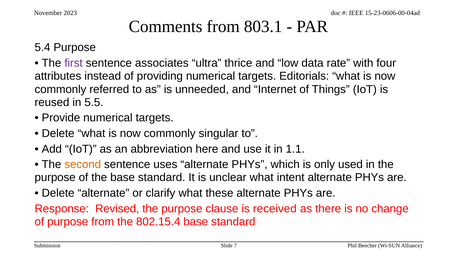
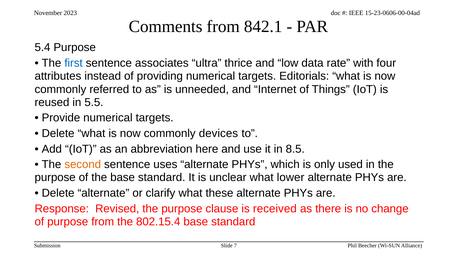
803.1: 803.1 -> 842.1 (263, 27)
first colour: purple -> blue (74, 63)
singular: singular -> devices (218, 133)
1.1: 1.1 -> 8.5 (295, 149)
intent: intent -> lower (291, 177)
